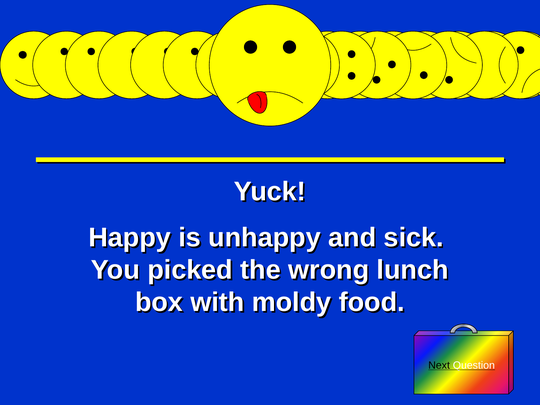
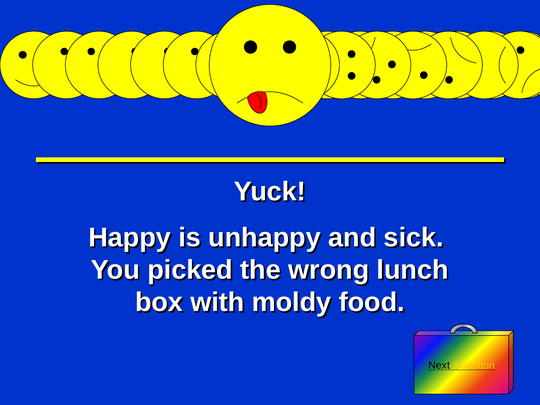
Question colour: white -> yellow (474, 365)
